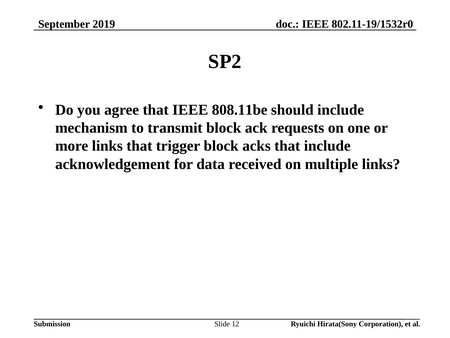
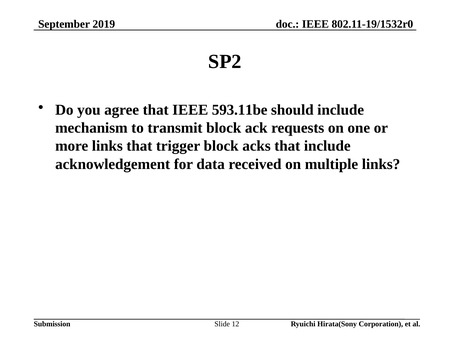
808.11be: 808.11be -> 593.11be (240, 110)
